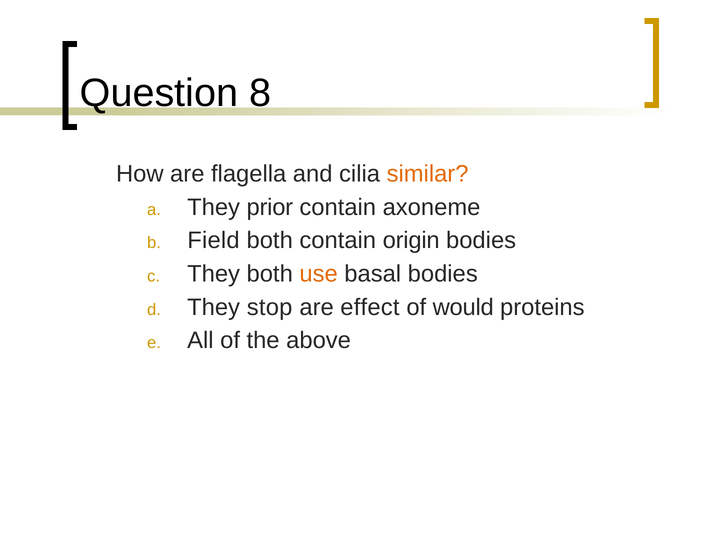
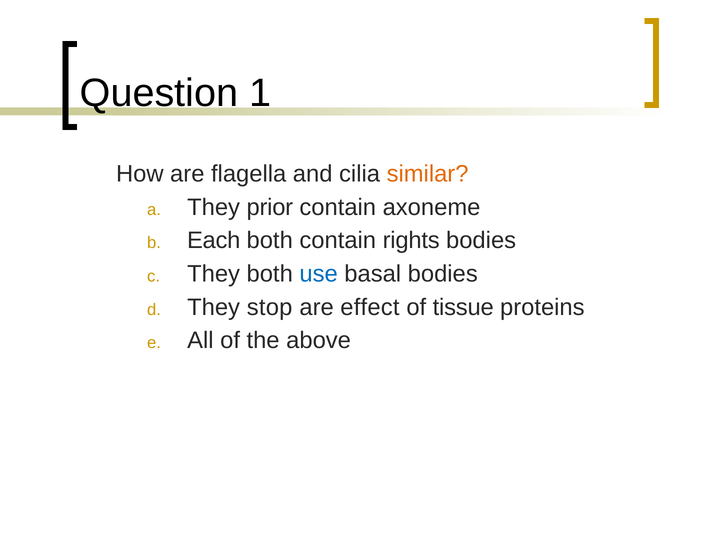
8: 8 -> 1 (260, 93)
Field: Field -> Each (214, 240)
origin: origin -> rights (411, 240)
use colour: orange -> blue (319, 274)
would: would -> tissue (463, 307)
